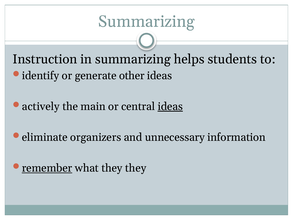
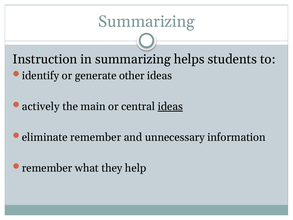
eliminate organizers: organizers -> remember (96, 137)
remember underline: present -> none (47, 168)
they they: they -> help (136, 168)
